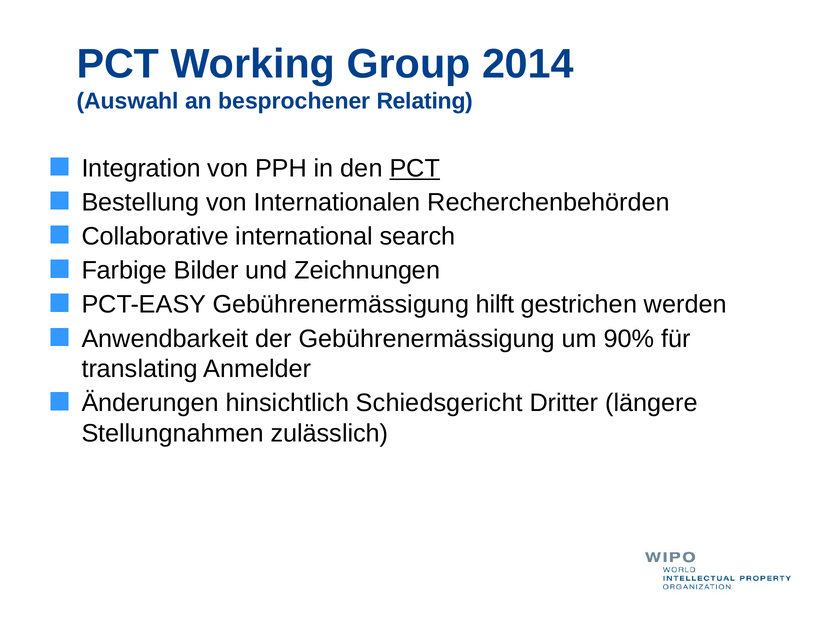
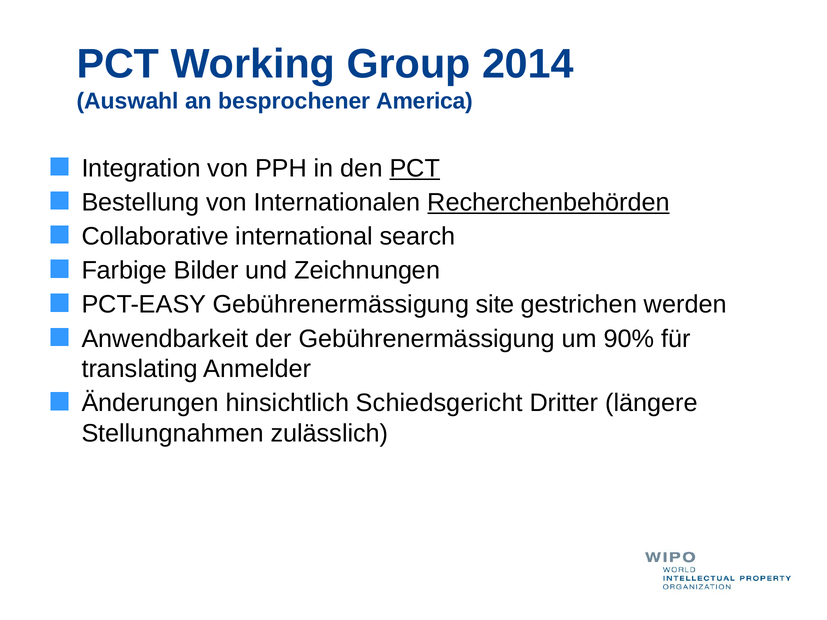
Relating: Relating -> America (425, 101)
Recherchenbehörden underline: none -> present (549, 202)
hilft: hilft -> site (495, 305)
